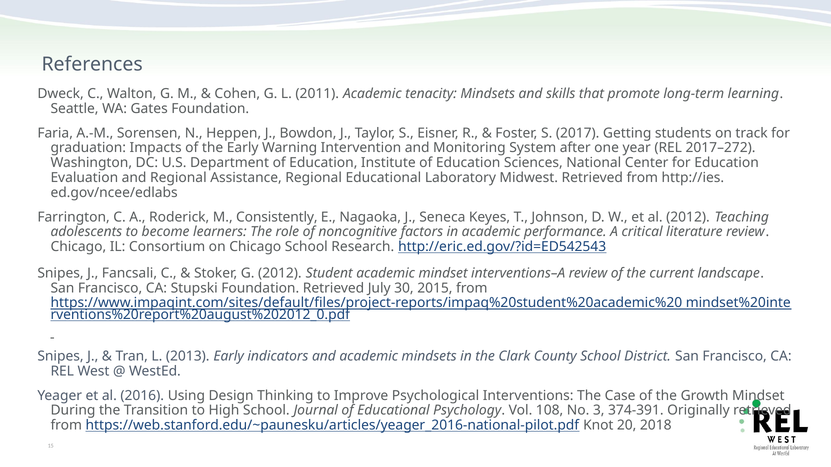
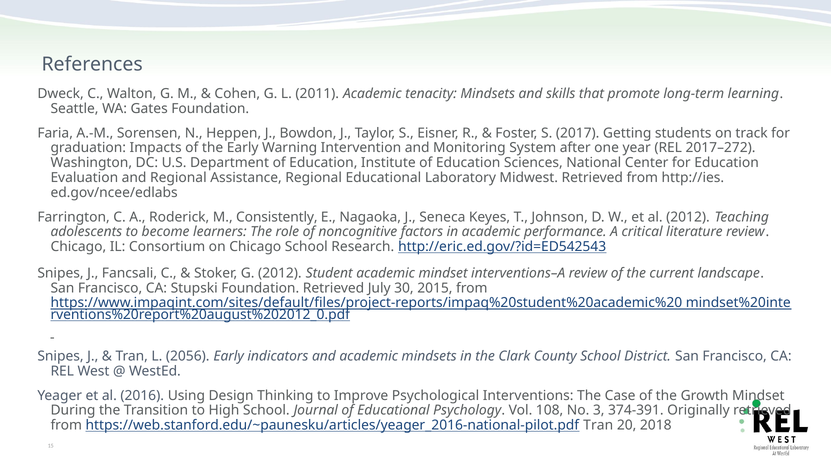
2013: 2013 -> 2056 (188, 356)
https://web.stanford.edu/~paunesku/articles/yeager_2016-national-pilot.pdf Knot: Knot -> Tran (598, 425)
